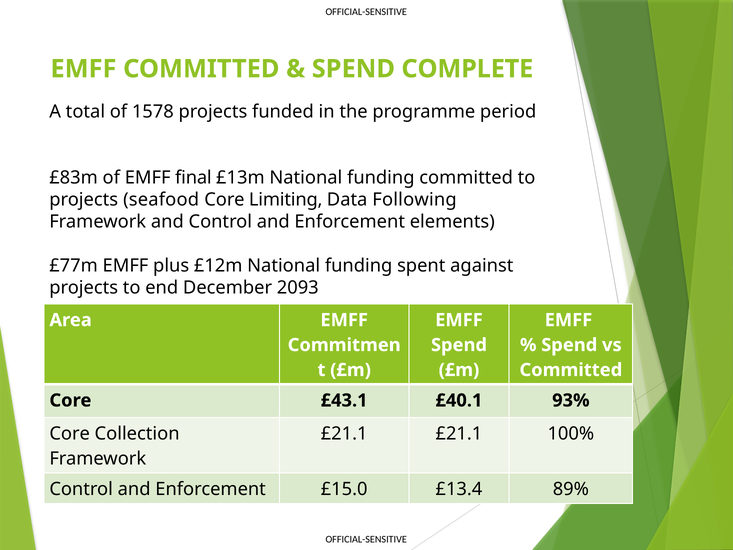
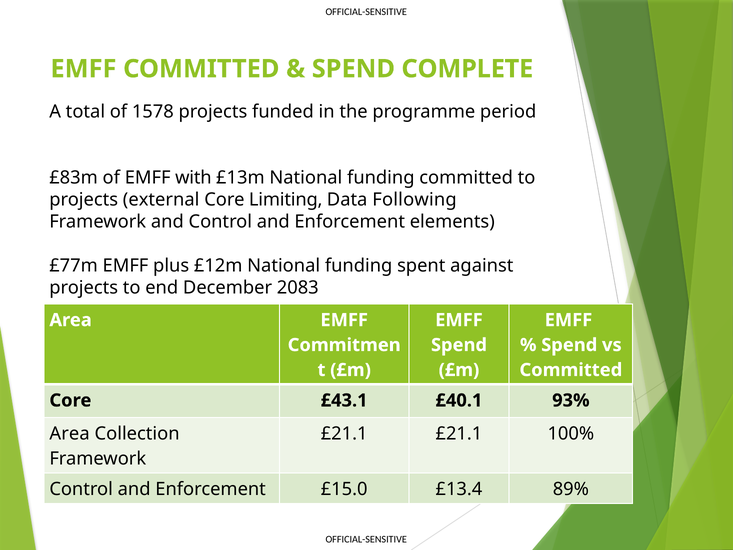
final: final -> with (193, 178)
seafood: seafood -> external (161, 200)
2093: 2093 -> 2083 (298, 288)
Core: Core -> Area (70, 434)
